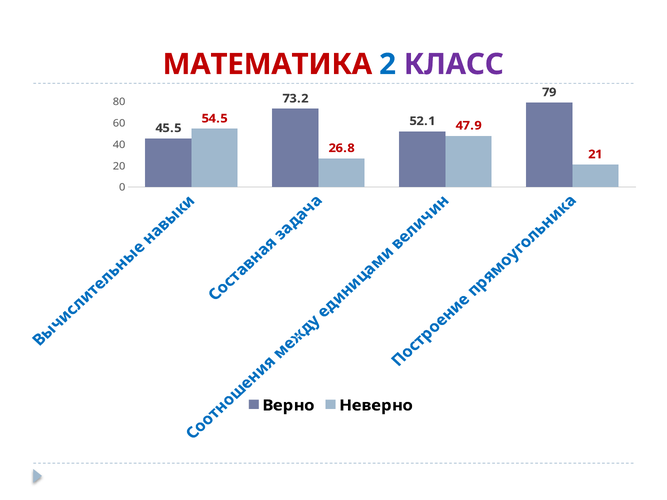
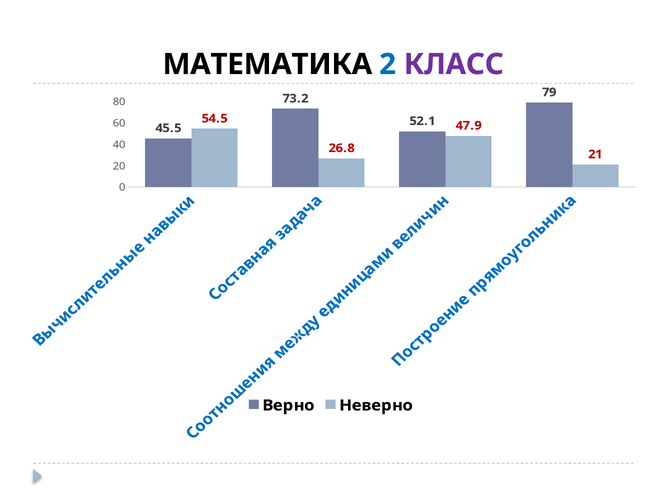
МАТЕМАТИКА colour: red -> black (267, 64)
